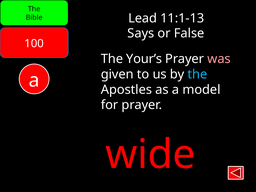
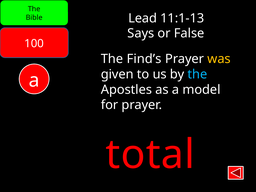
Your’s: Your’s -> Find’s (144, 59)
was colour: pink -> yellow (219, 59)
wide: wide -> total (150, 155)
